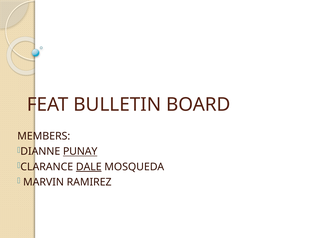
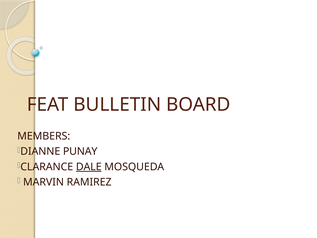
PUNAY underline: present -> none (80, 151)
